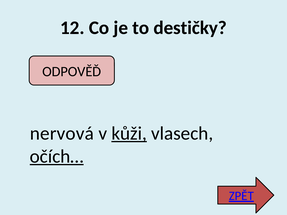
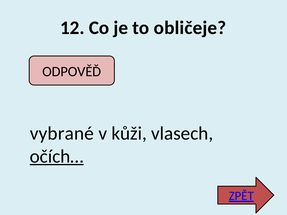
destičky: destičky -> obličeje (190, 28)
nervová: nervová -> vybrané (62, 134)
kůži underline: present -> none (129, 134)
